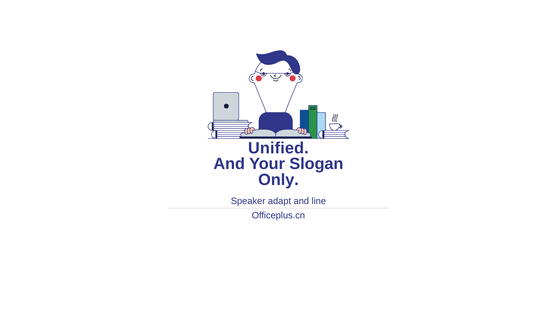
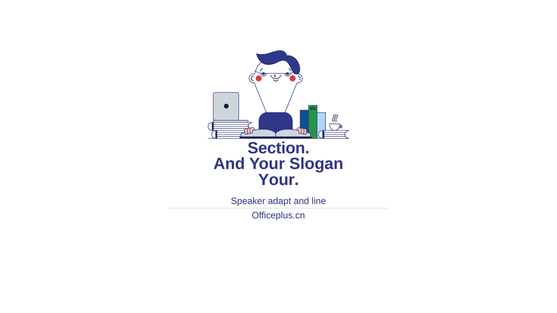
Unified: Unified -> Section (279, 148)
Only: Only -> Your (279, 180)
